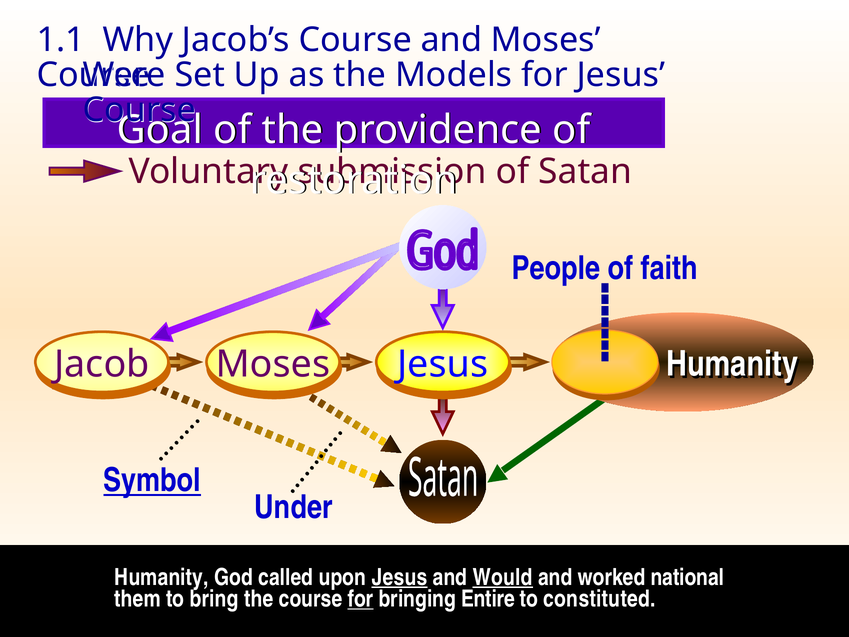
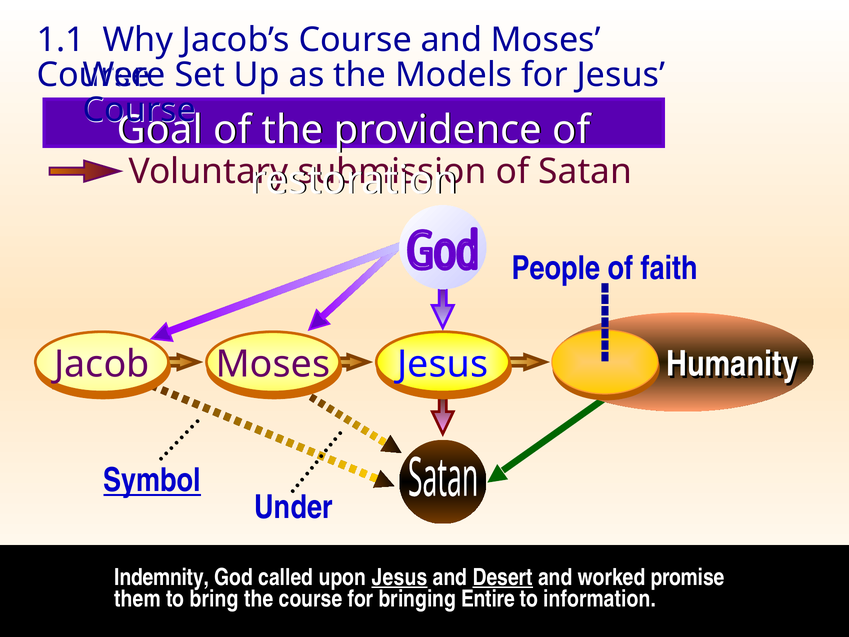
Humanity: Humanity -> Indemnity (162, 577)
Would: Would -> Desert (503, 577)
national: national -> promise (687, 577)
for underline: present -> none (360, 599)
constituted: constituted -> information (600, 599)
